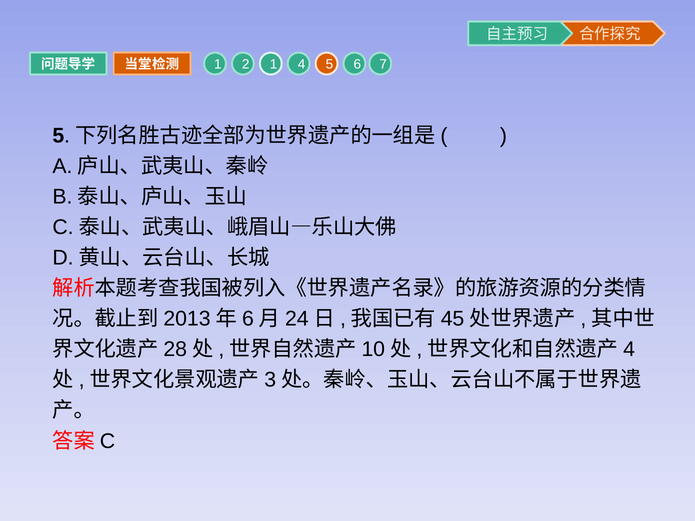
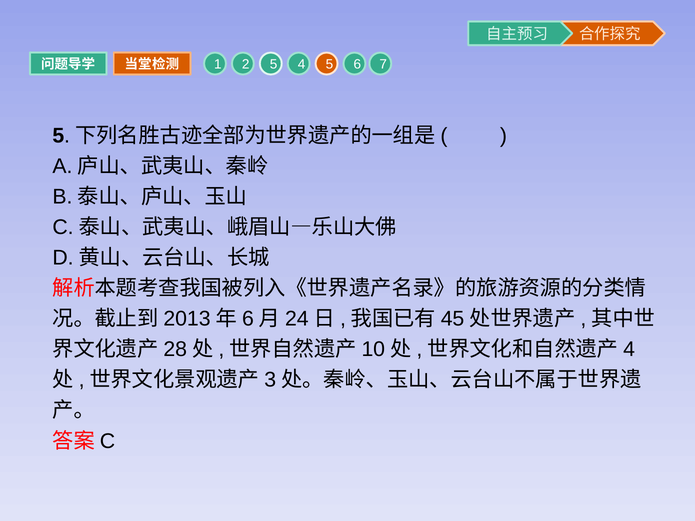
2 1: 1 -> 5 (274, 64)
